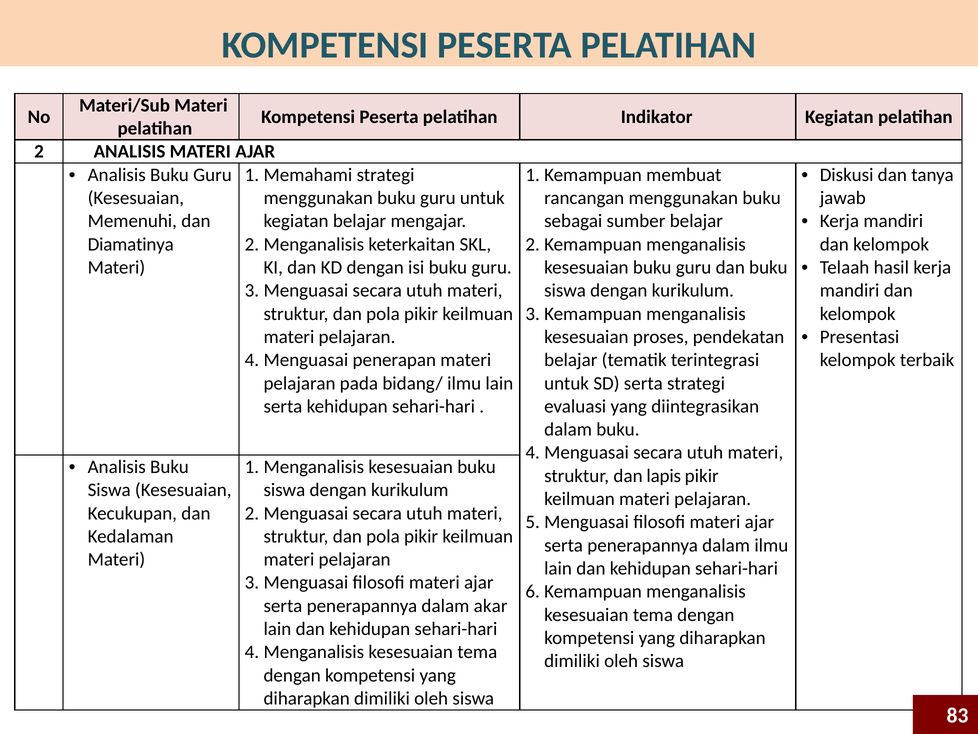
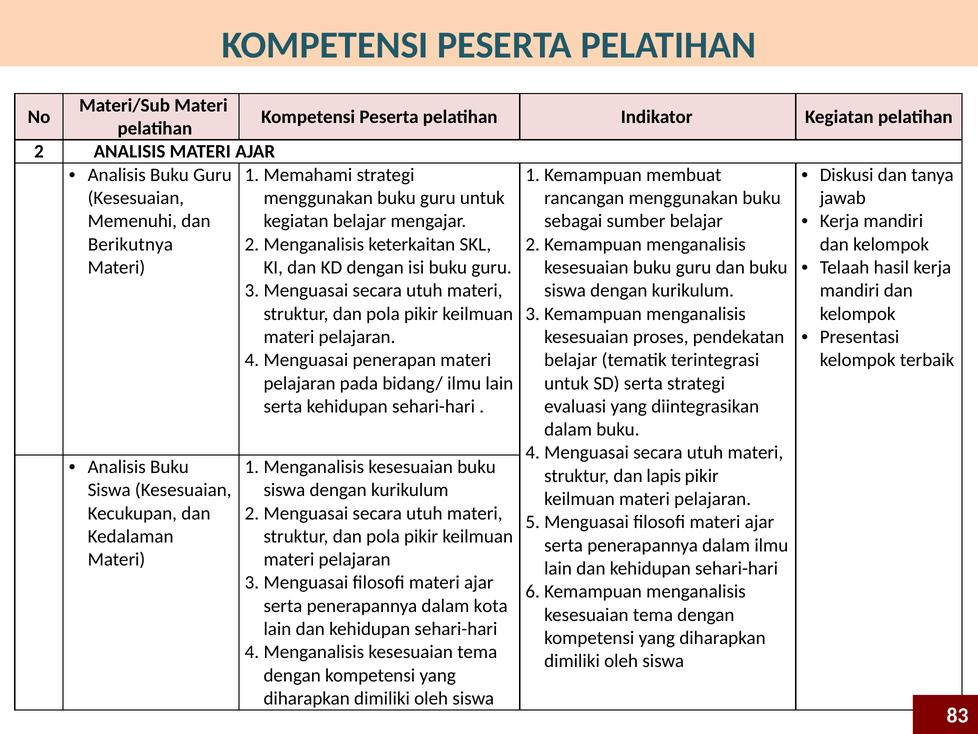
Diamatinya: Diamatinya -> Berikutnya (131, 244)
akar: akar -> kota (491, 605)
